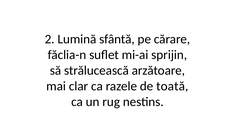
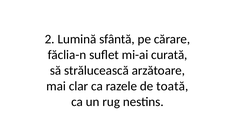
sprijin: sprijin -> curată (169, 55)
